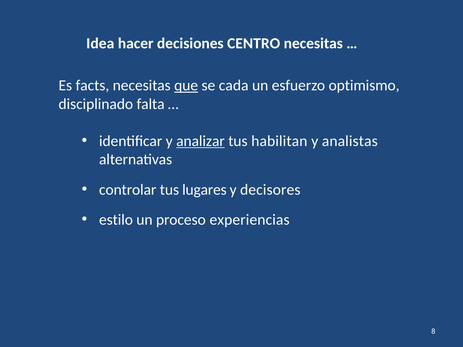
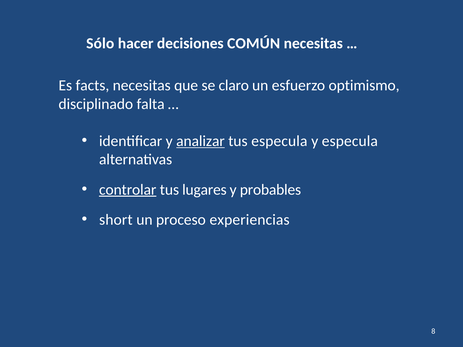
Idea: Idea -> Sólo (100, 43)
CENTRO: CENTRO -> COMÚN (254, 43)
que underline: present -> none (186, 86)
cada: cada -> claro (234, 86)
tus habilitan: habilitan -> especula (279, 141)
y analistas: analistas -> especula (350, 141)
controlar underline: none -> present (128, 190)
decisores: decisores -> probables (270, 190)
estilo: estilo -> short (116, 220)
